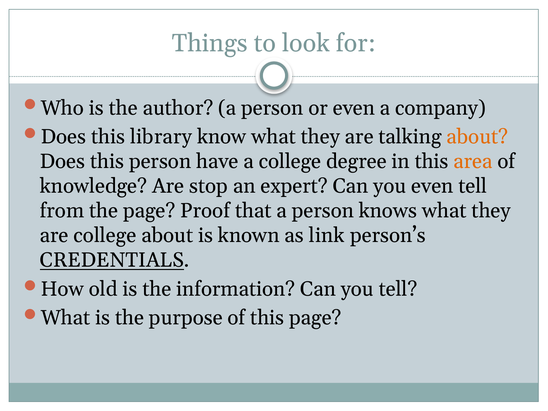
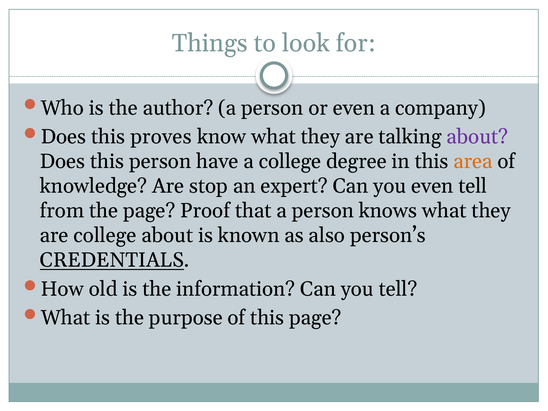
library: library -> proves (161, 137)
about colour: orange -> purple (477, 137)
link: link -> also (327, 236)
